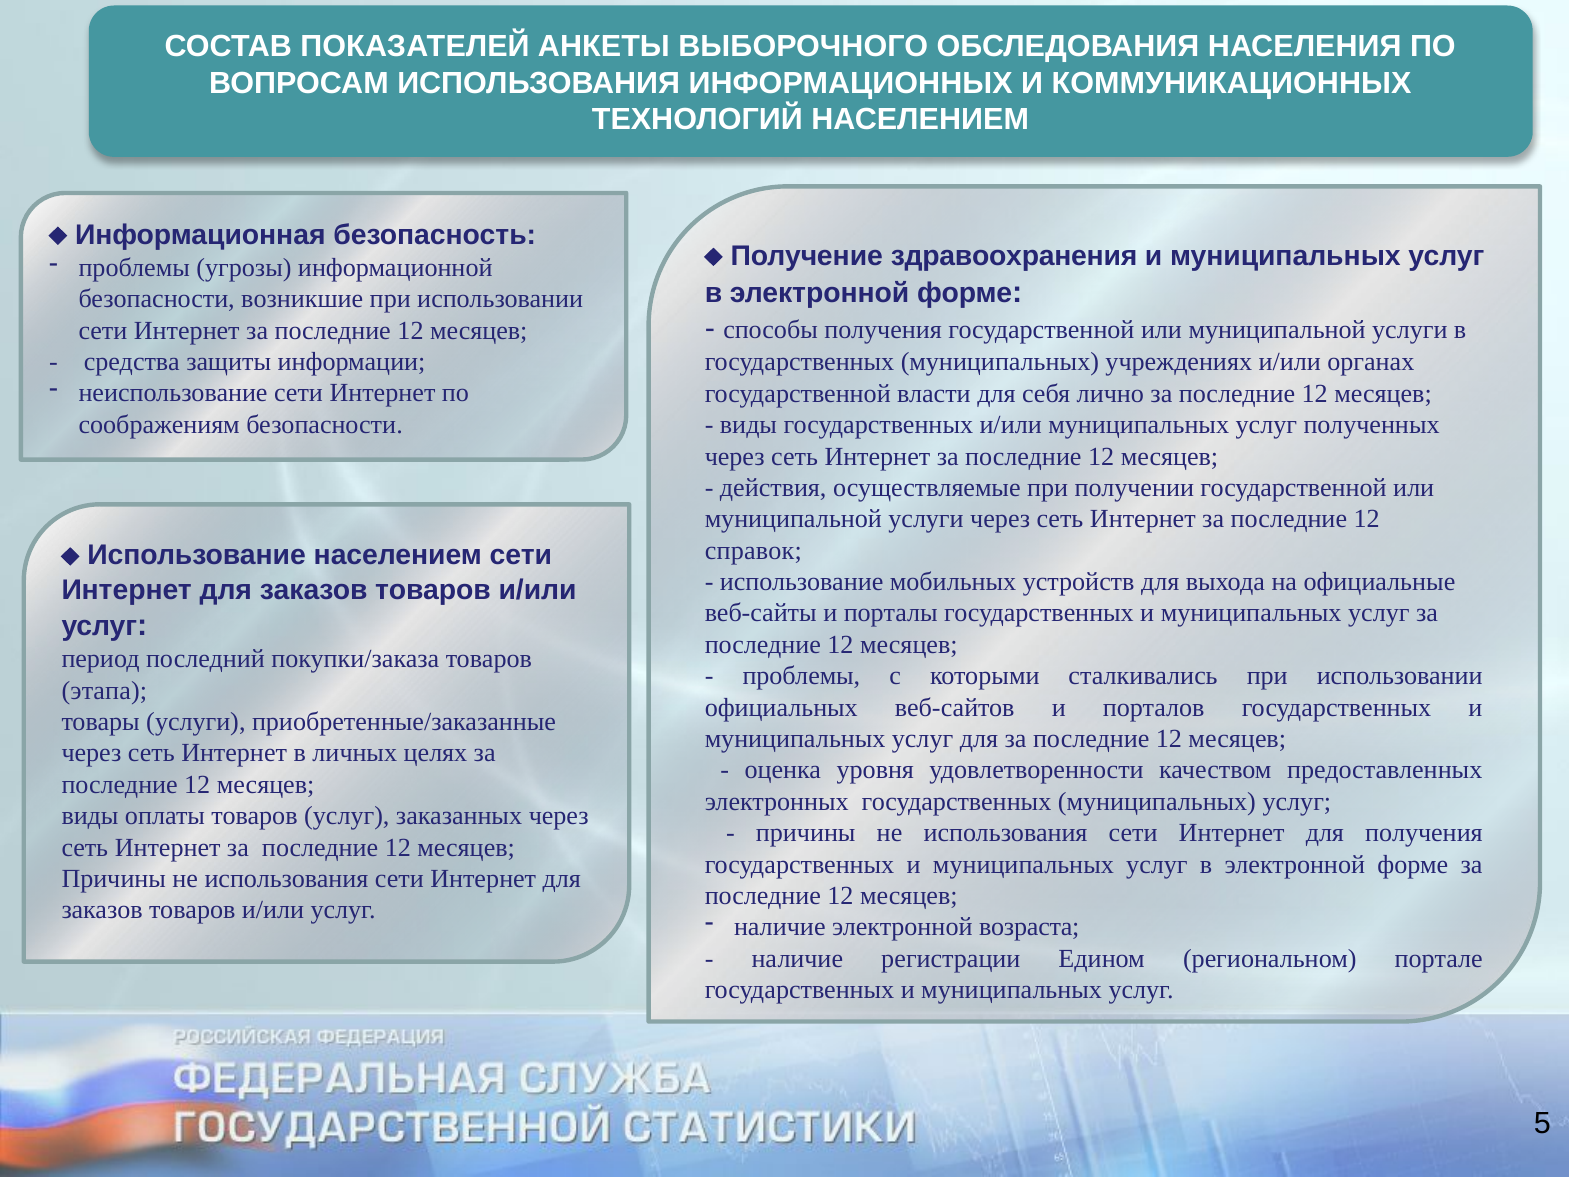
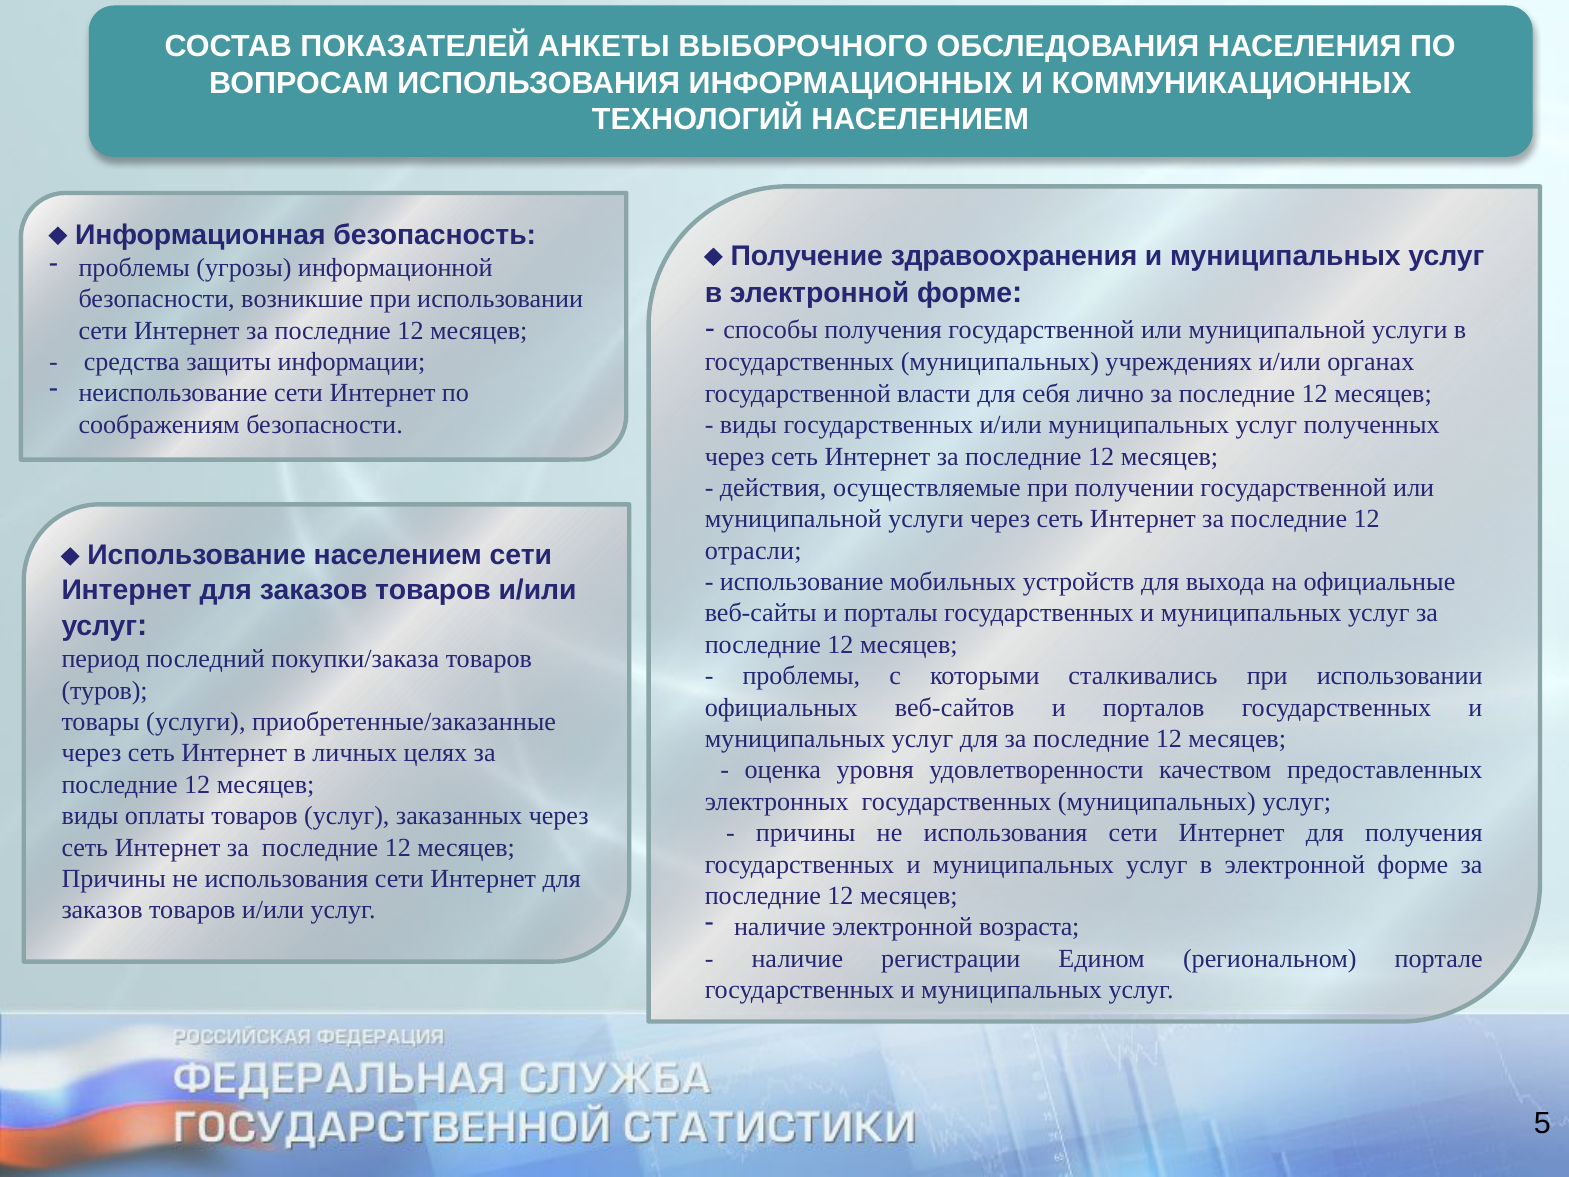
справок: справок -> отрасли (753, 550)
этапа: этапа -> туров (105, 690)
